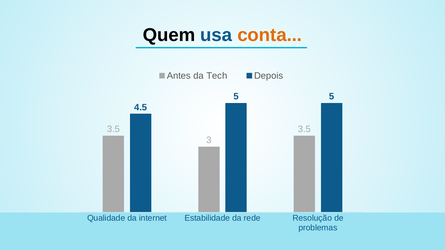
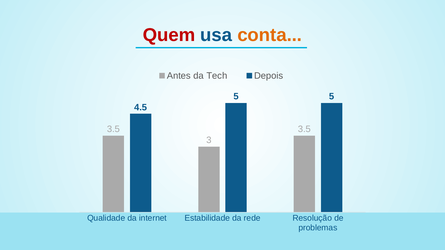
Quem colour: black -> red (169, 35)
